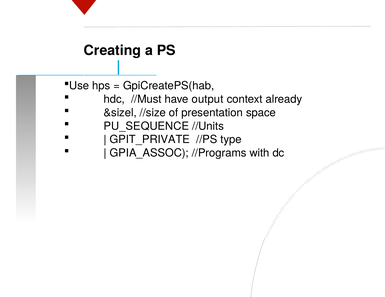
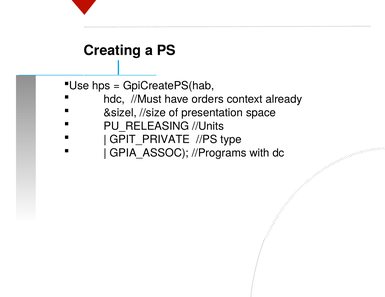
output: output -> orders (208, 99)
PU_SEQUENCE: PU_SEQUENCE -> PU_RELEASING (146, 126)
